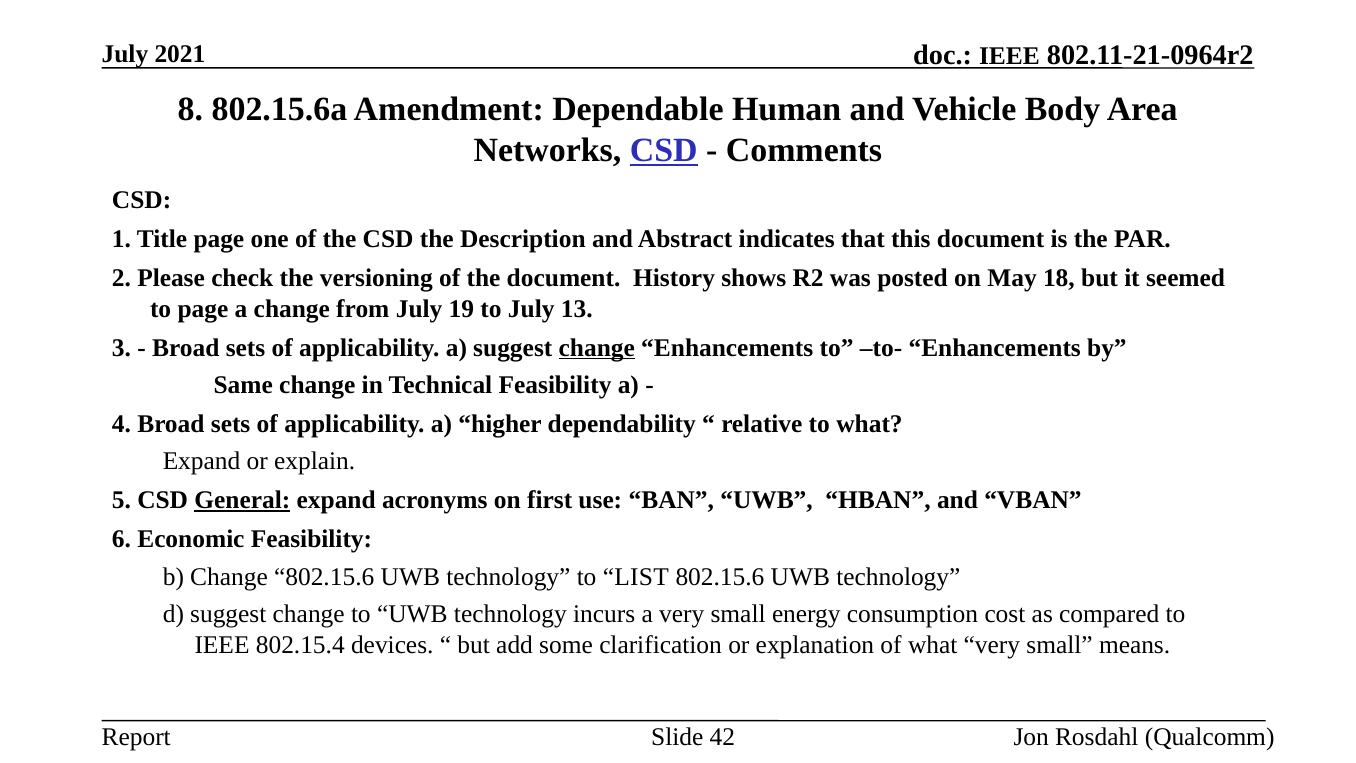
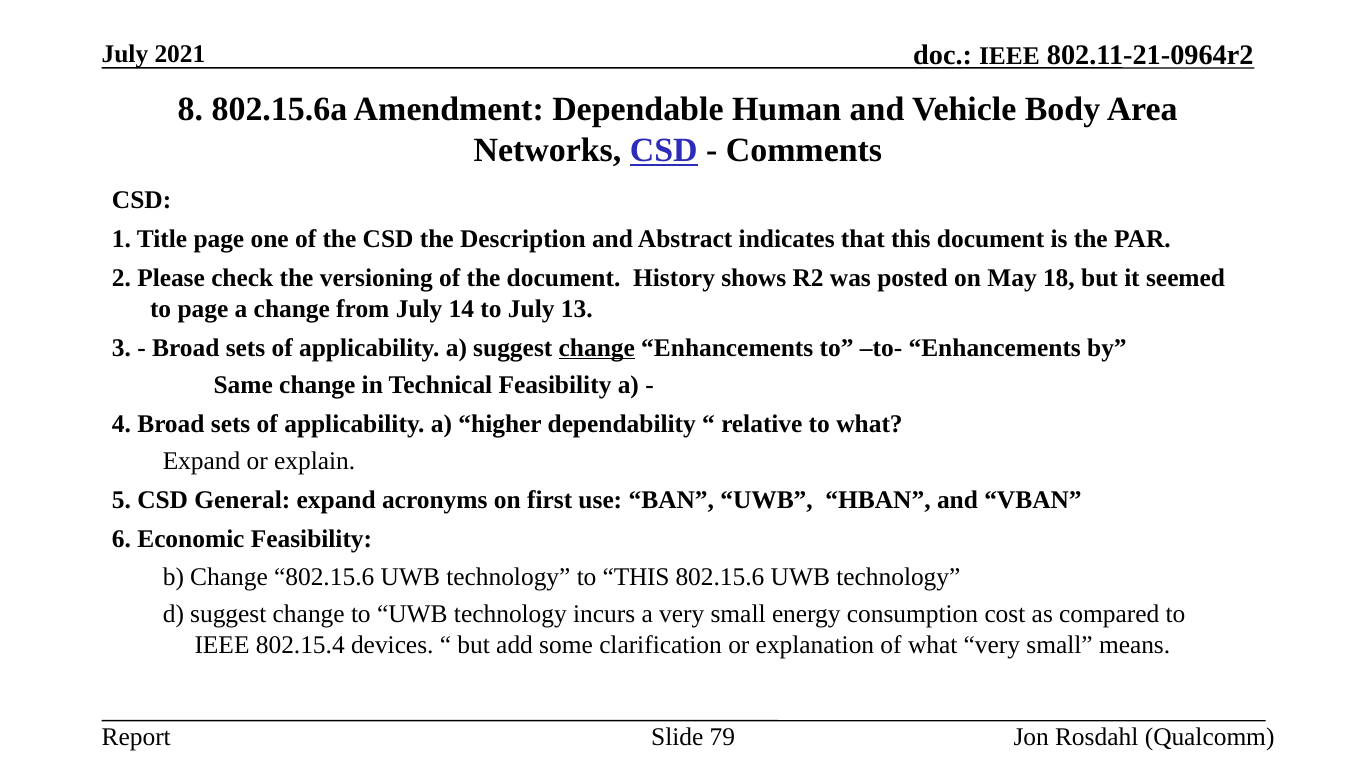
19: 19 -> 14 (461, 309)
General underline: present -> none (242, 500)
to LIST: LIST -> THIS (636, 577)
42: 42 -> 79 (722, 737)
